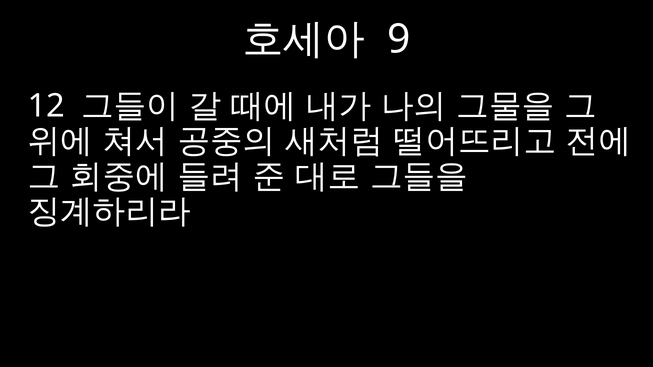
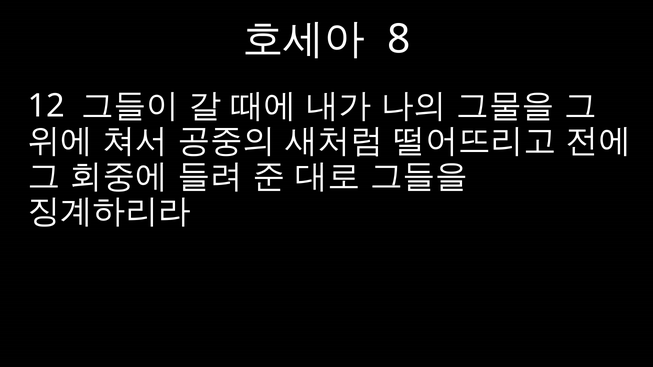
9: 9 -> 8 (399, 39)
